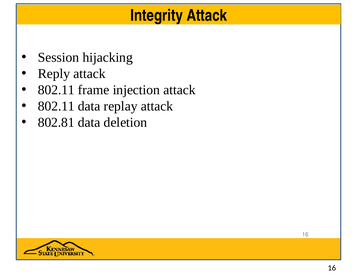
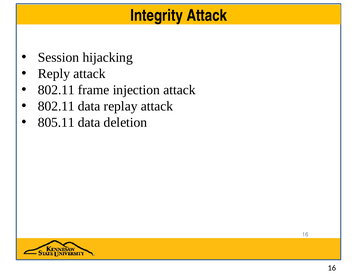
802.81: 802.81 -> 805.11 (56, 122)
